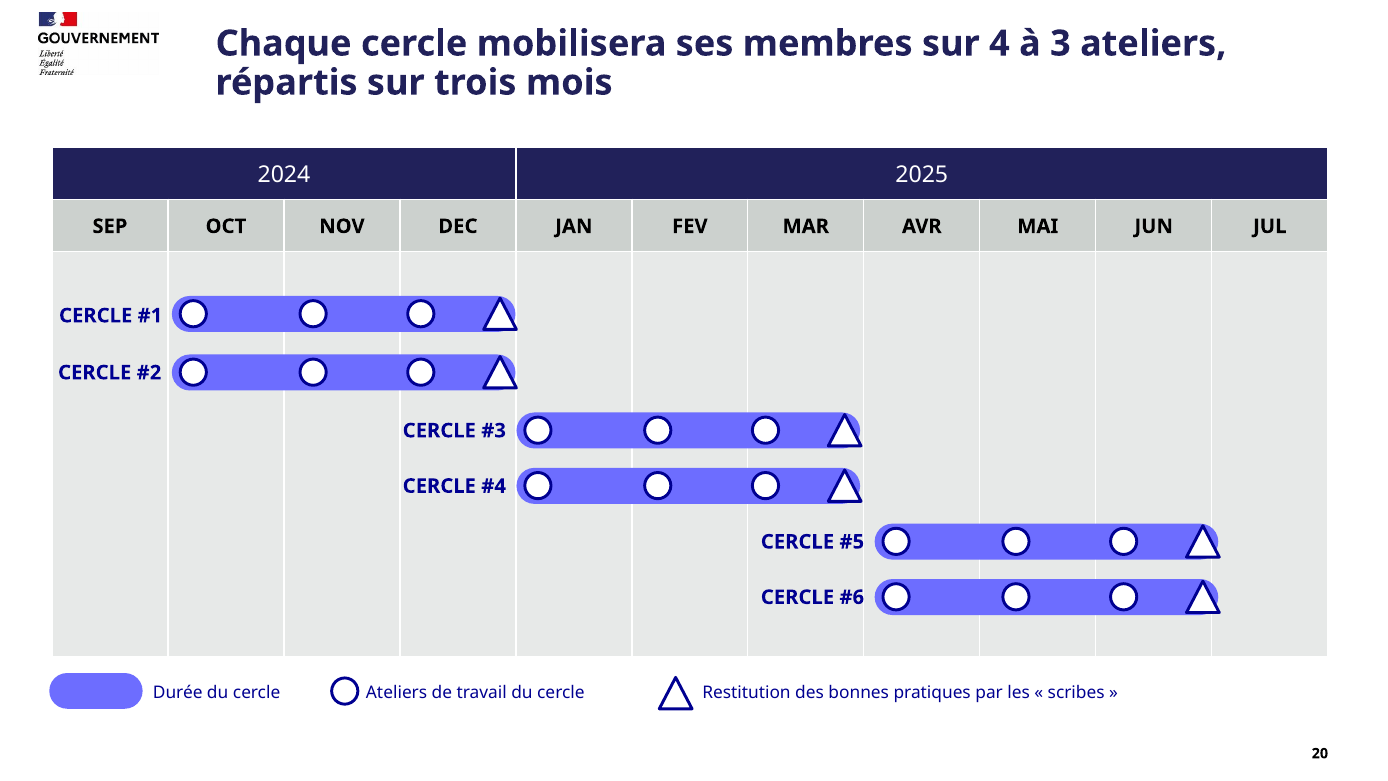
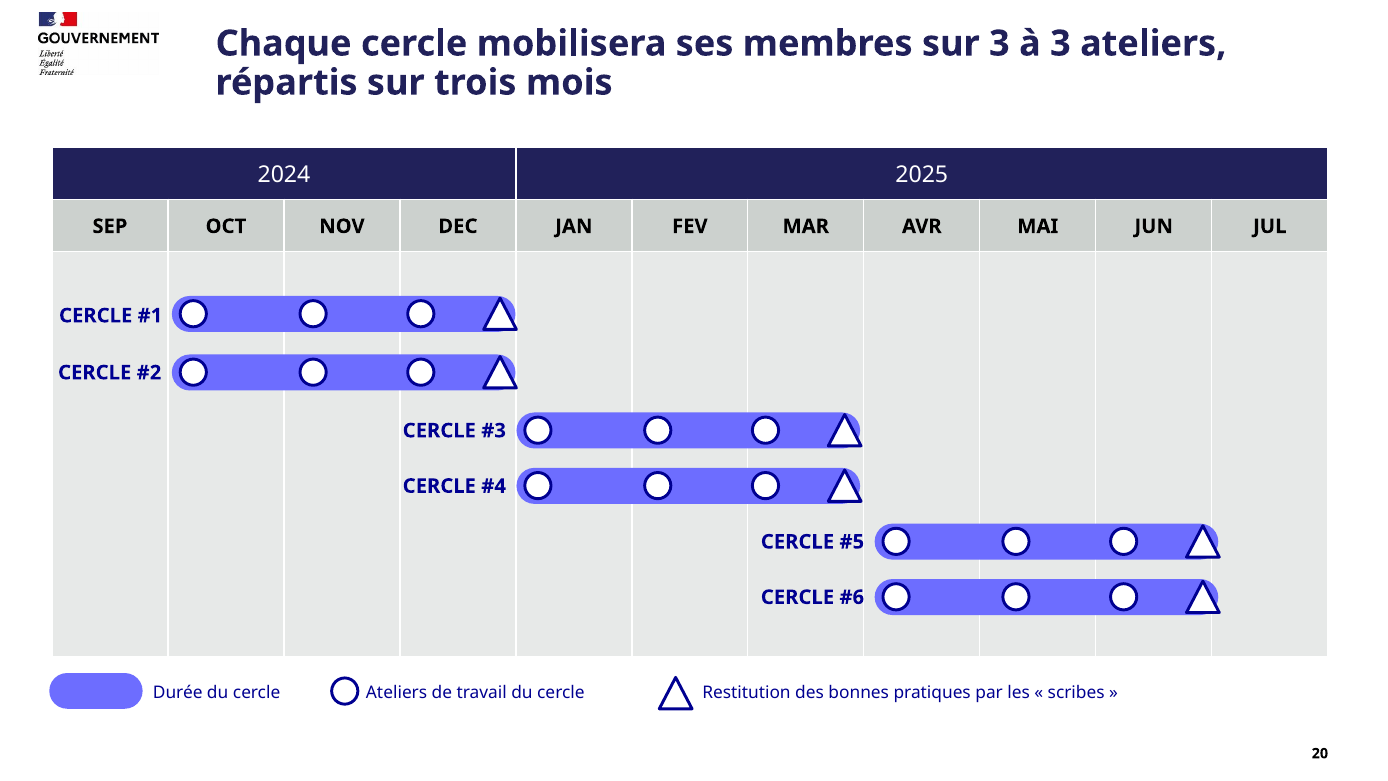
sur 4: 4 -> 3 (999, 44)
